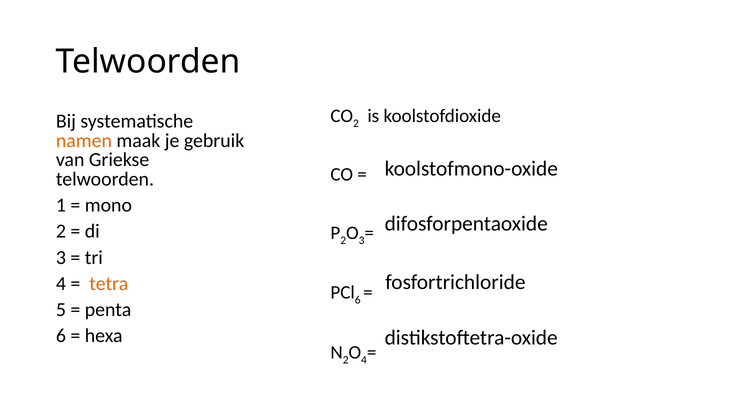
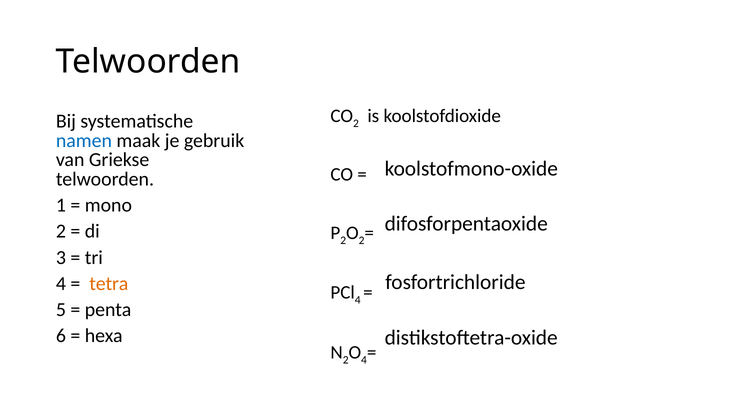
namen colour: orange -> blue (84, 141)
3: 3 -> 2 (362, 241)
6: 6 -> 4 (358, 300)
